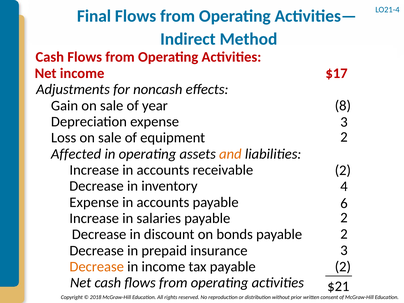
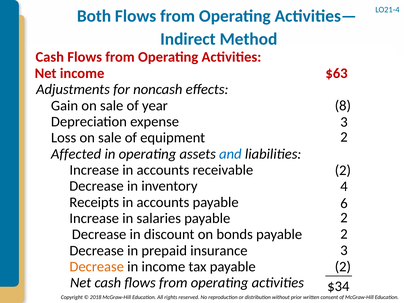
Final: Final -> Both (94, 16)
$17: $17 -> $63 (337, 73)
and colour: orange -> blue (230, 154)
Expense: Expense -> Receipts (94, 202)
$21: $21 -> $34 (338, 286)
